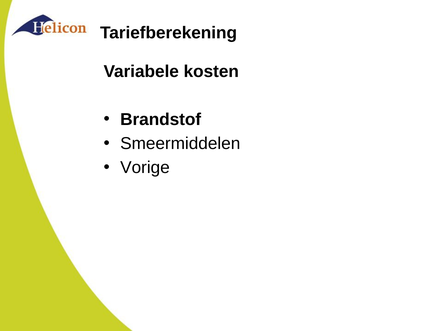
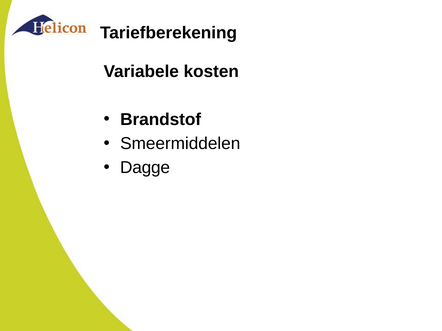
Vorige: Vorige -> Dagge (145, 168)
